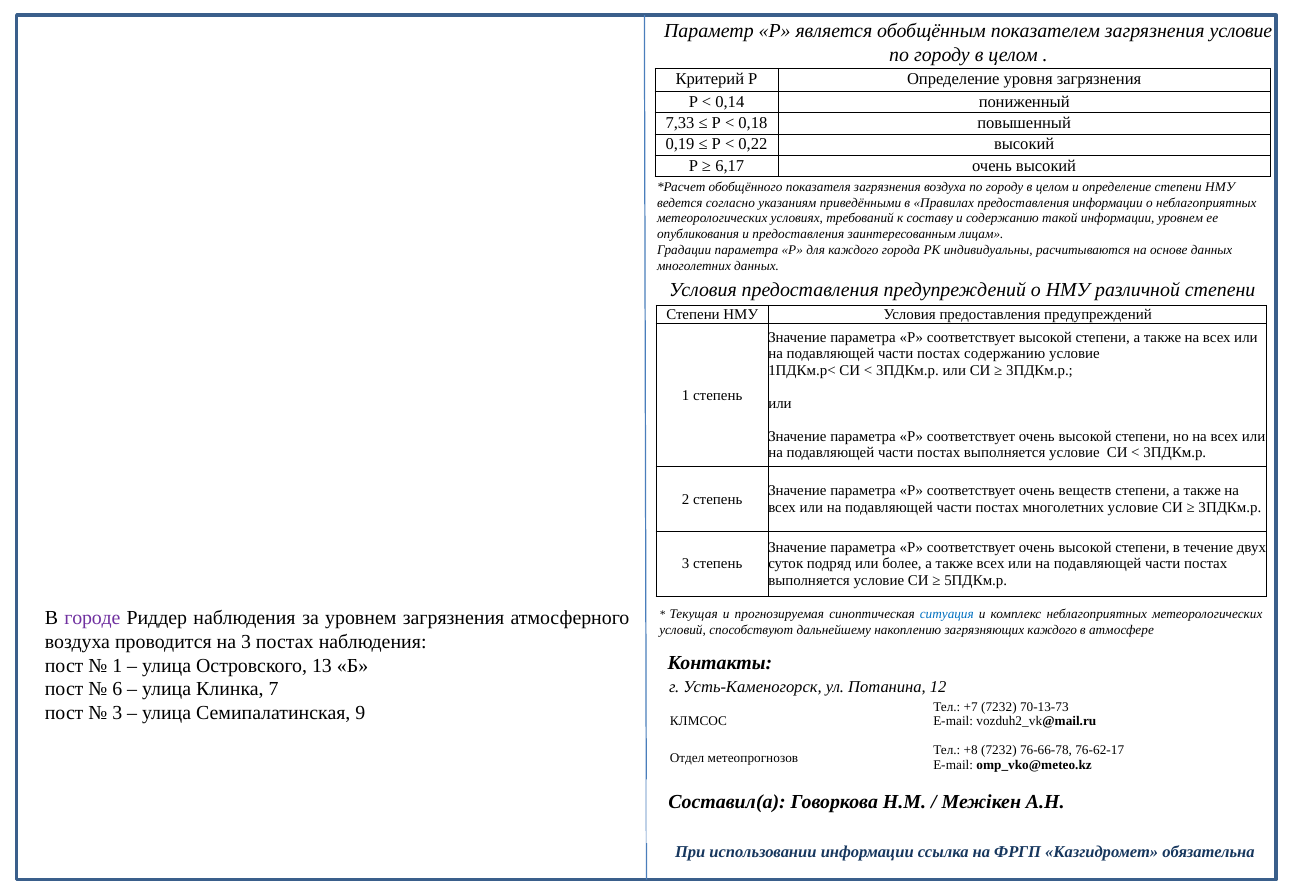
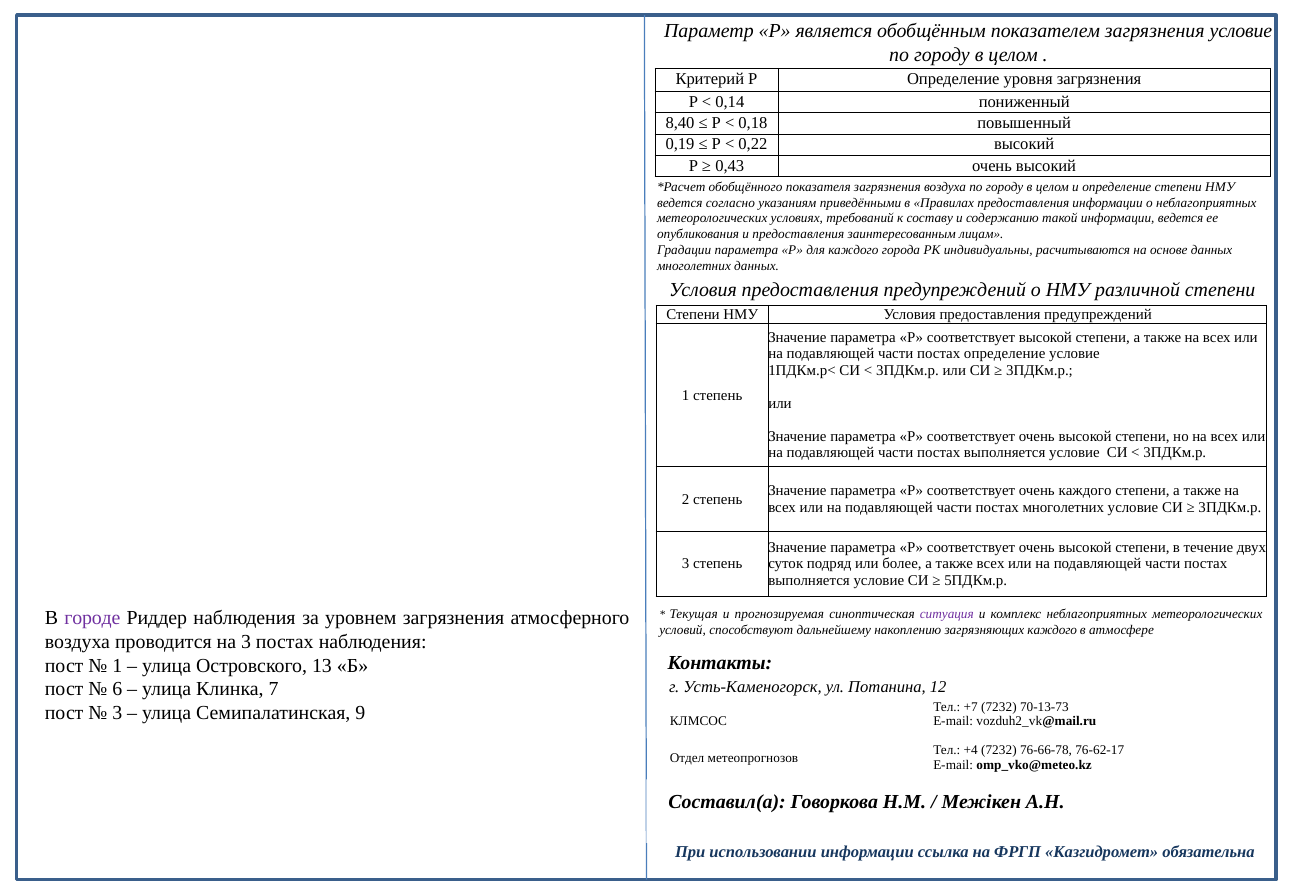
7,33: 7,33 -> 8,40 (680, 123)
6,17: 6,17 -> 0,43 (730, 166)
информации уровнем: уровнем -> ведется (1181, 219)
постах содержанию: содержанию -> определение (1005, 354)
очень веществ: веществ -> каждого (1085, 491)
ситуация colour: blue -> purple (947, 614)
+8: +8 -> +4 (971, 751)
